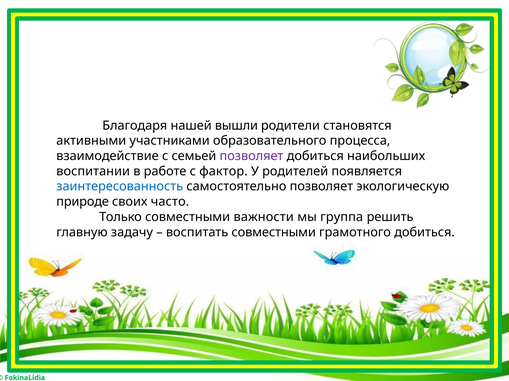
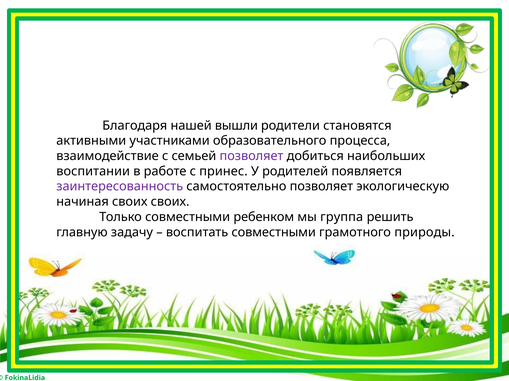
фактор: фактор -> принес (223, 172)
заинтересованность colour: blue -> purple (120, 187)
природе: природе -> начиная (83, 202)
своих часто: часто -> своих (170, 202)
важности: важности -> ребенком (264, 217)
грамотного добиться: добиться -> природы (425, 233)
